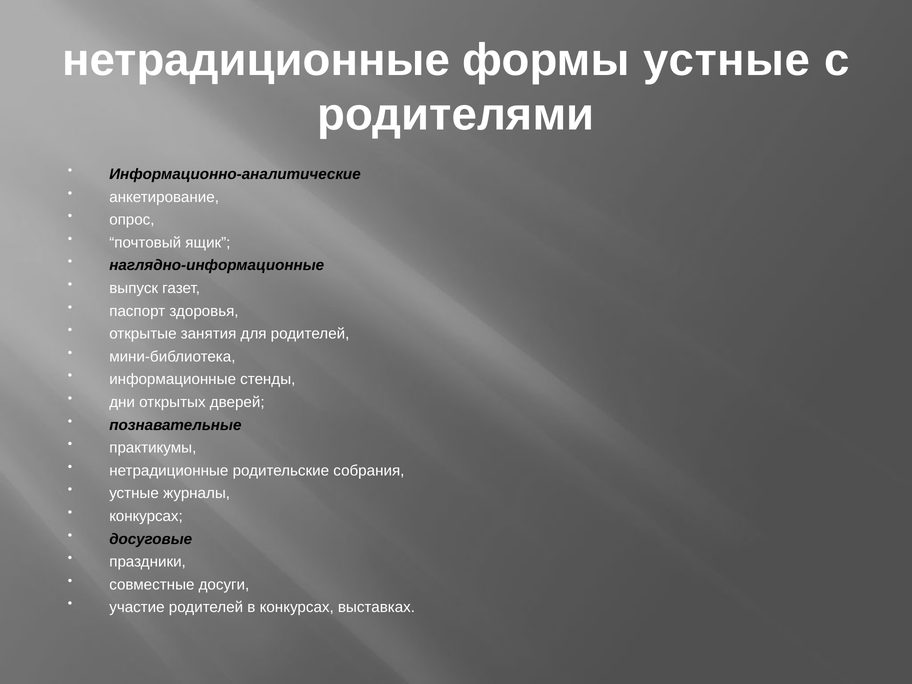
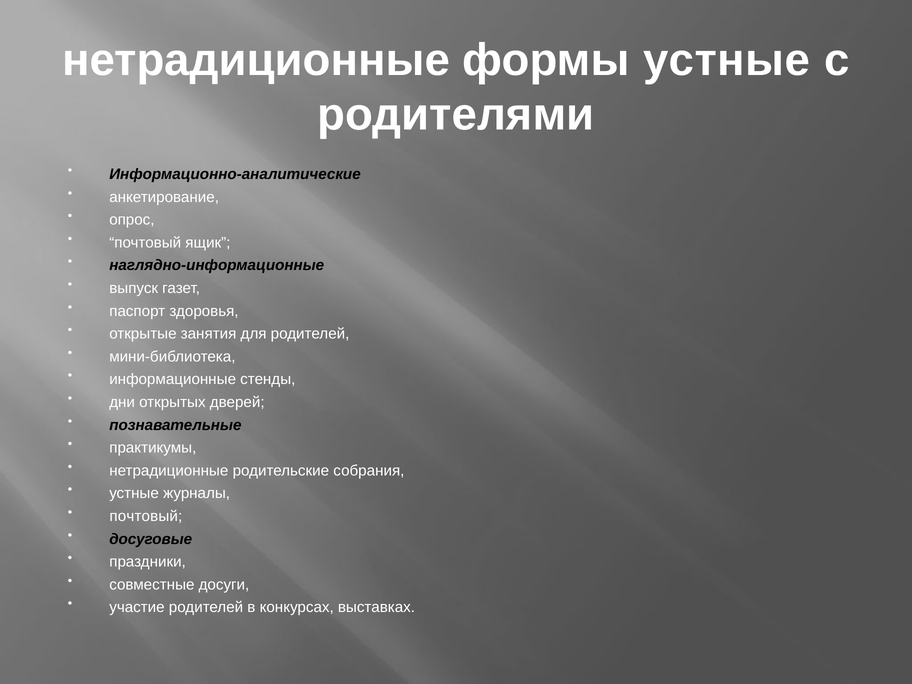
конкурсах: конкурсах -> почтовый (146, 516)
